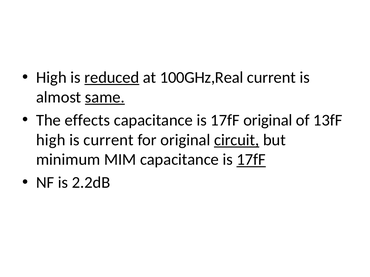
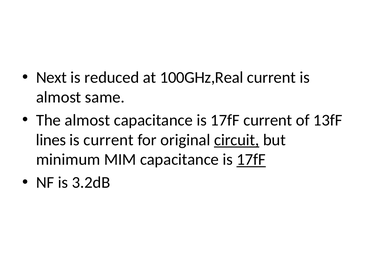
High: High -> Next (51, 78)
reduced underline: present -> none (112, 78)
same underline: present -> none (105, 97)
The effects: effects -> almost (87, 120)
17fF original: original -> current (268, 120)
high: high -> lines (51, 140)
2.2dB: 2.2dB -> 3.2dB (91, 183)
